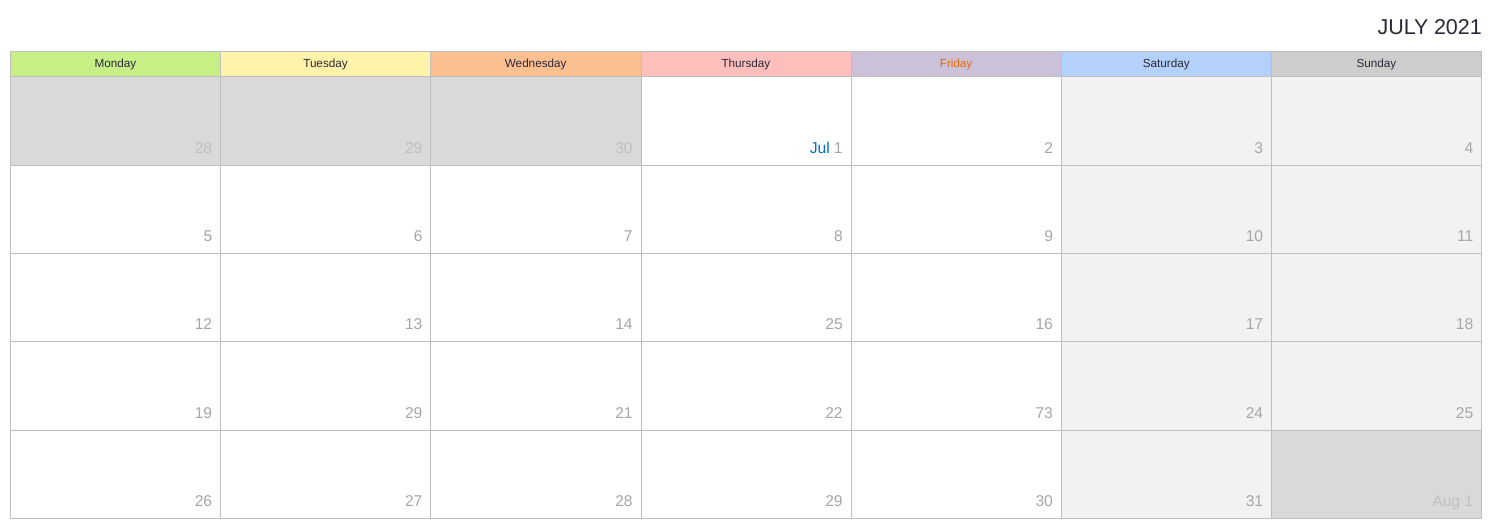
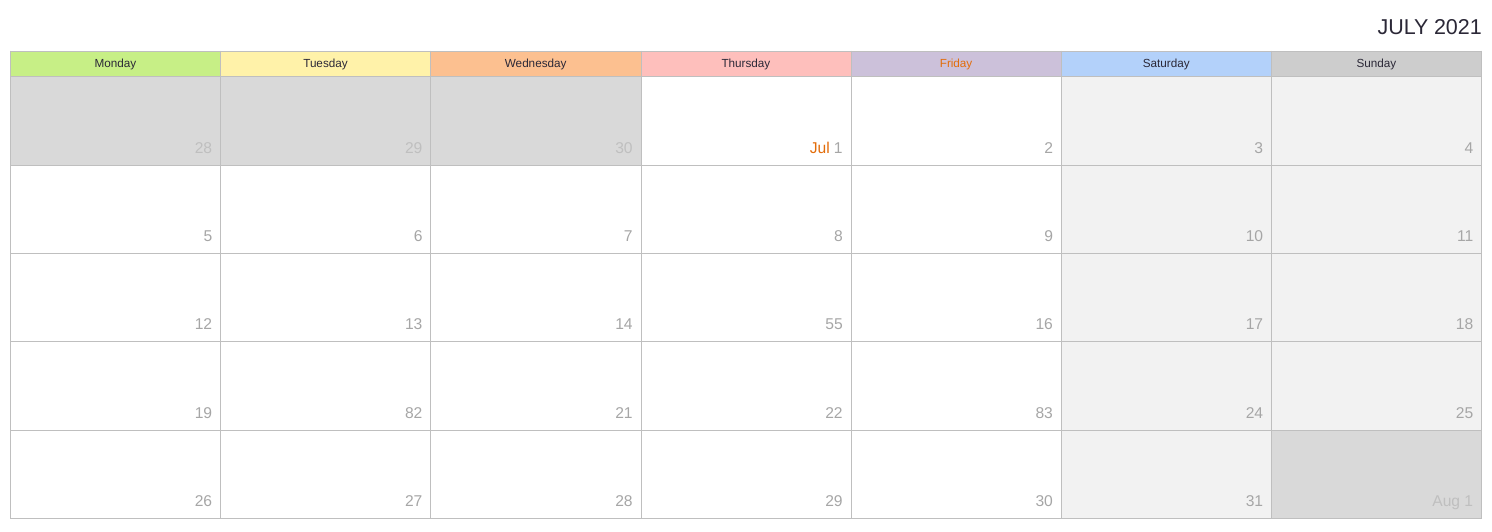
Jul colour: blue -> orange (820, 148)
14 25: 25 -> 55 (834, 325)
19 29: 29 -> 82 (414, 413)
73: 73 -> 83 (1044, 413)
